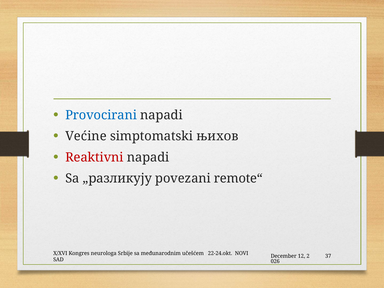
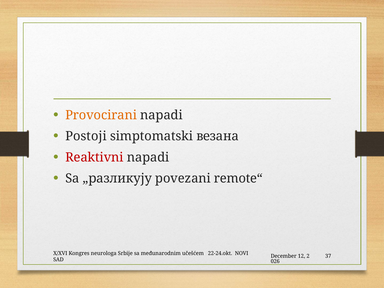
Provocirani colour: blue -> orange (101, 115)
Većine: Većine -> Postoji (86, 136)
њихов: њихов -> везана (218, 136)
